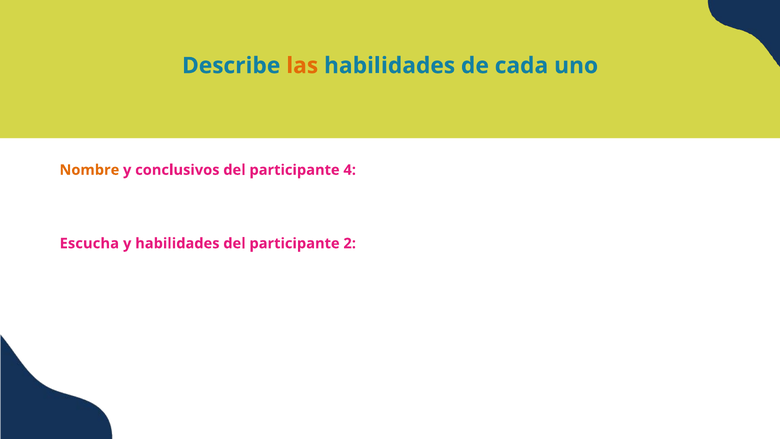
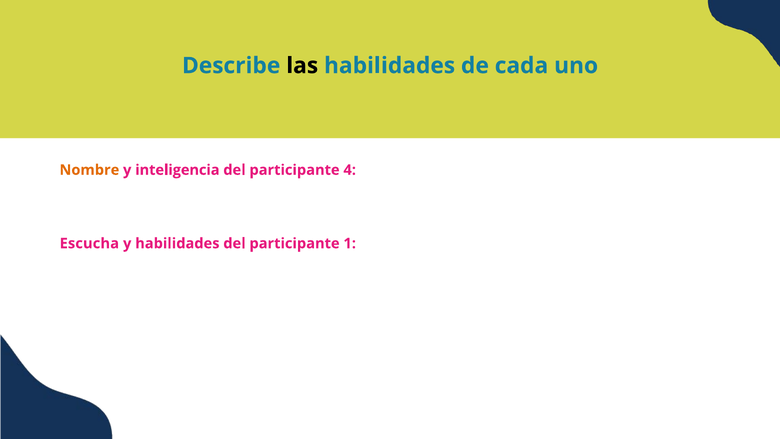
las colour: orange -> black (302, 66)
conclusivos: conclusivos -> inteligencia (177, 170)
2: 2 -> 1 (350, 243)
